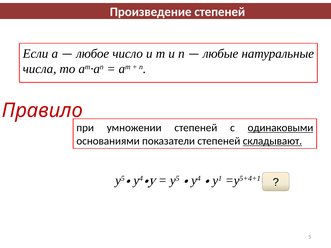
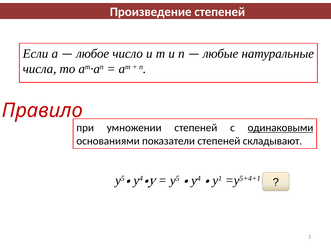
складывают underline: present -> none (272, 141)
